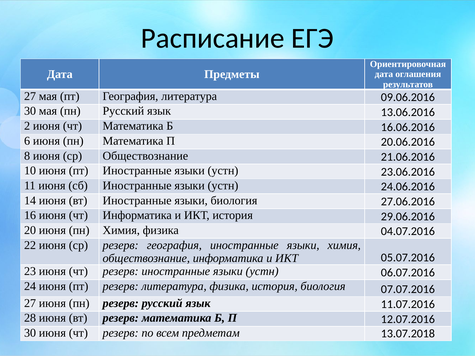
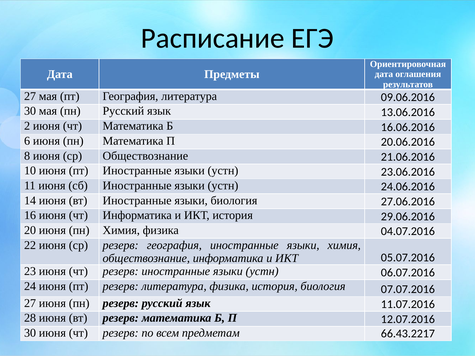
13.07.2018: 13.07.2018 -> 66.43.2217 (408, 334)
